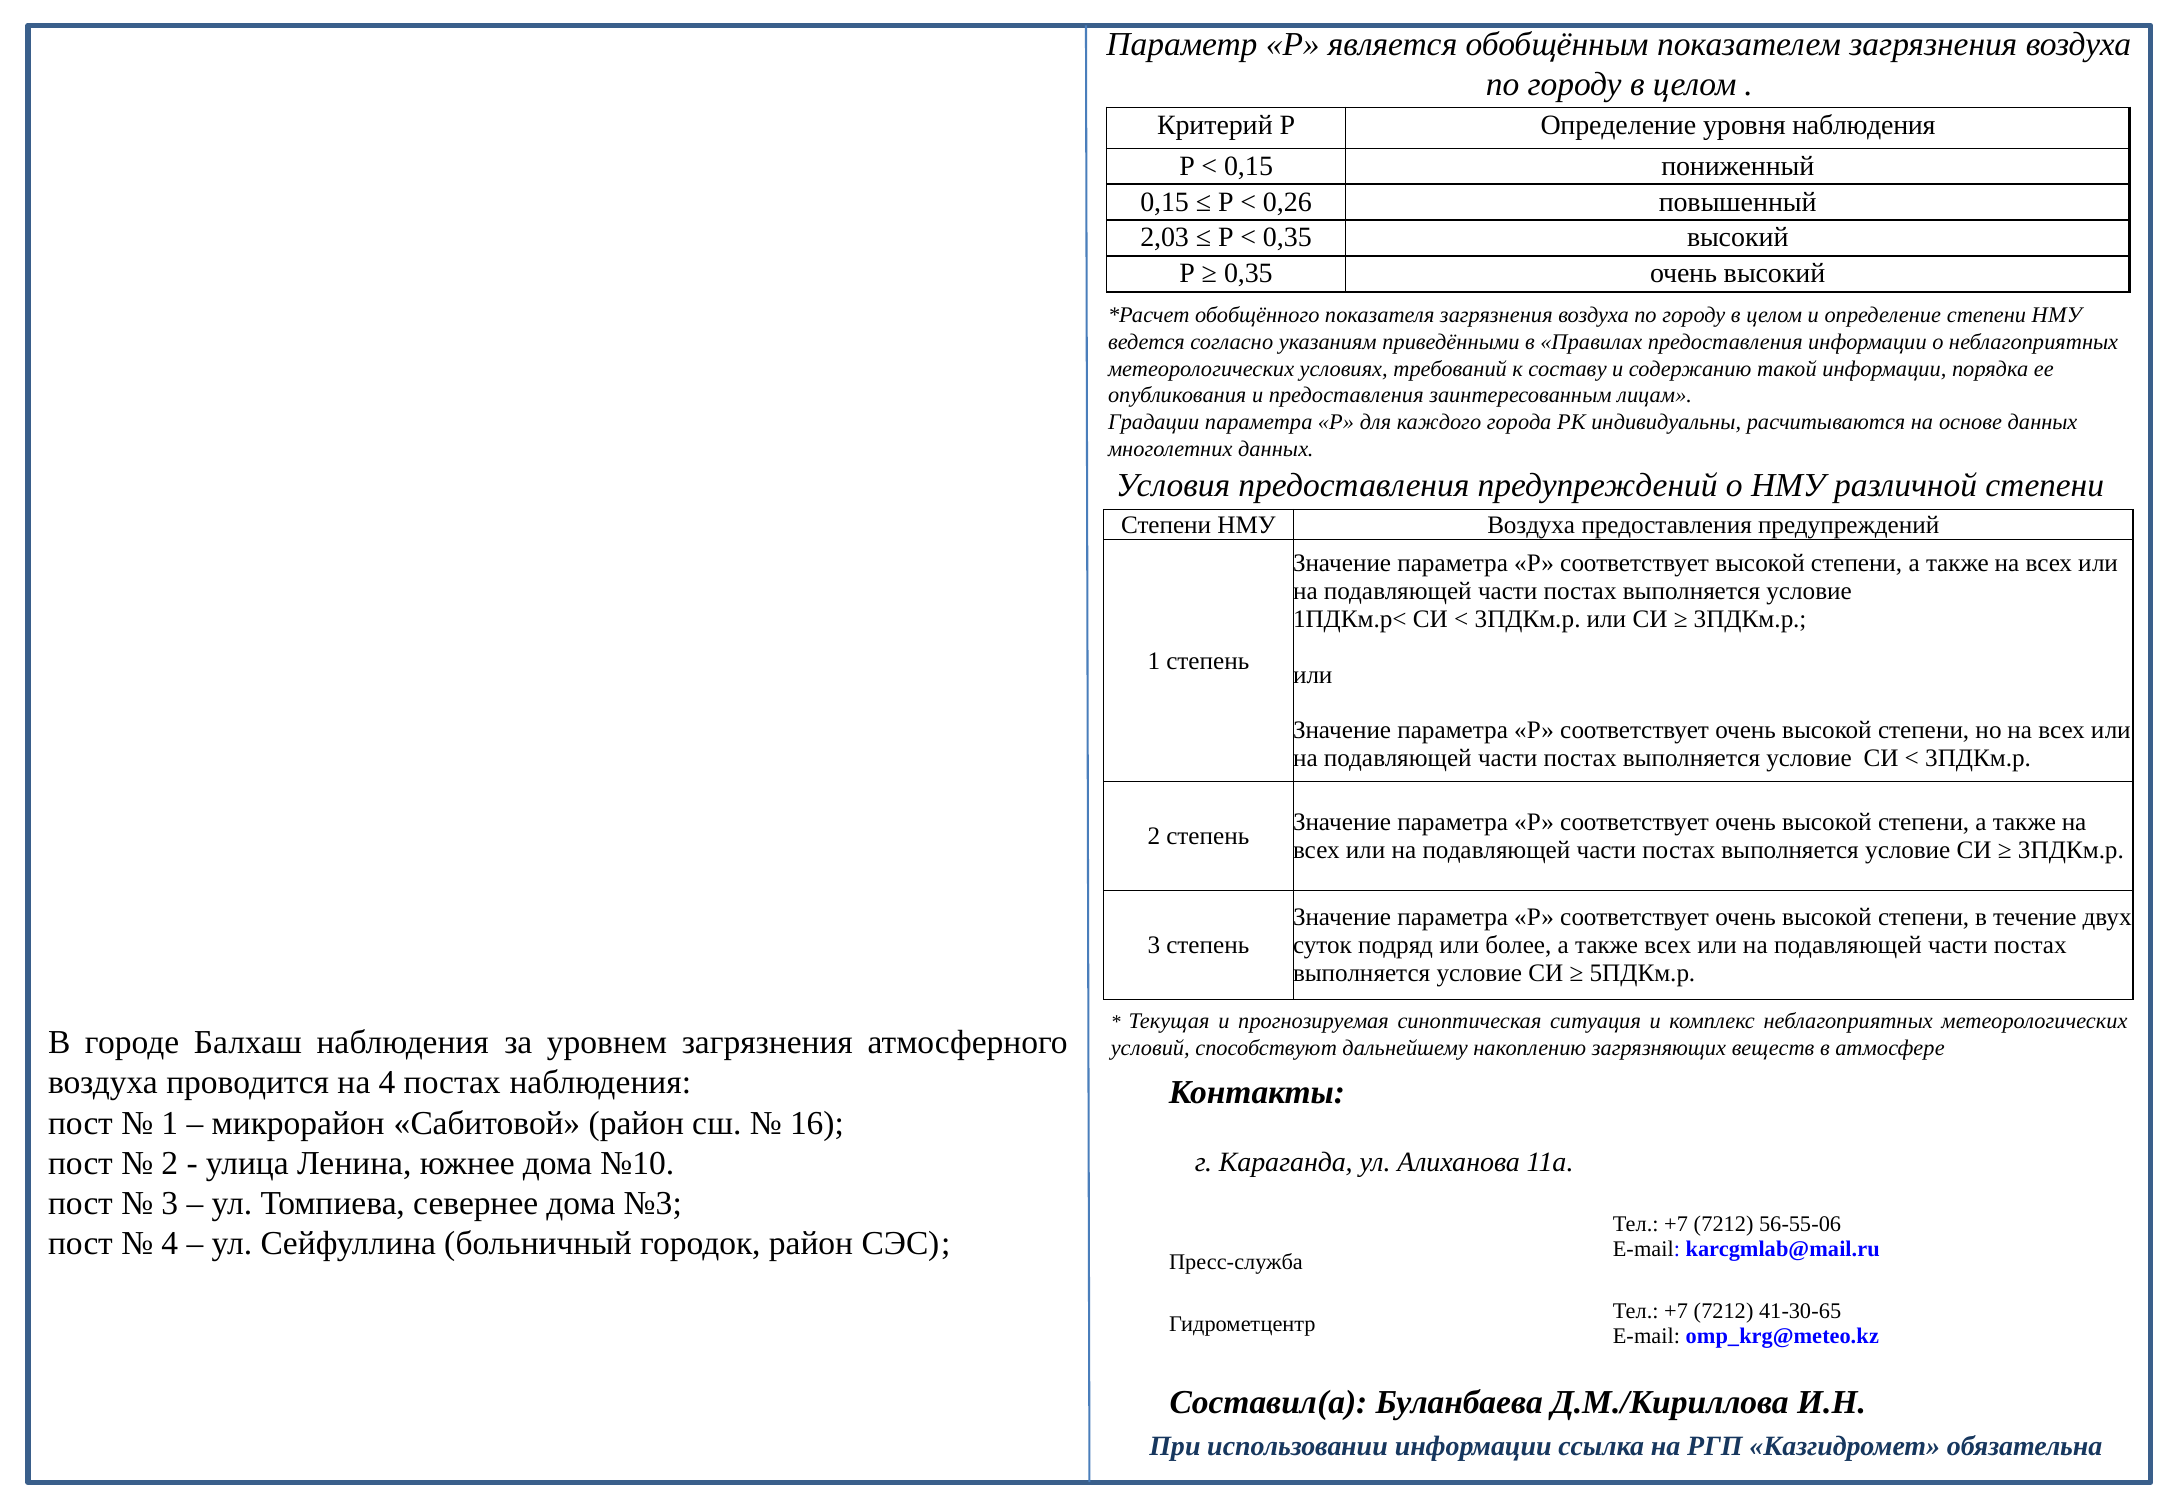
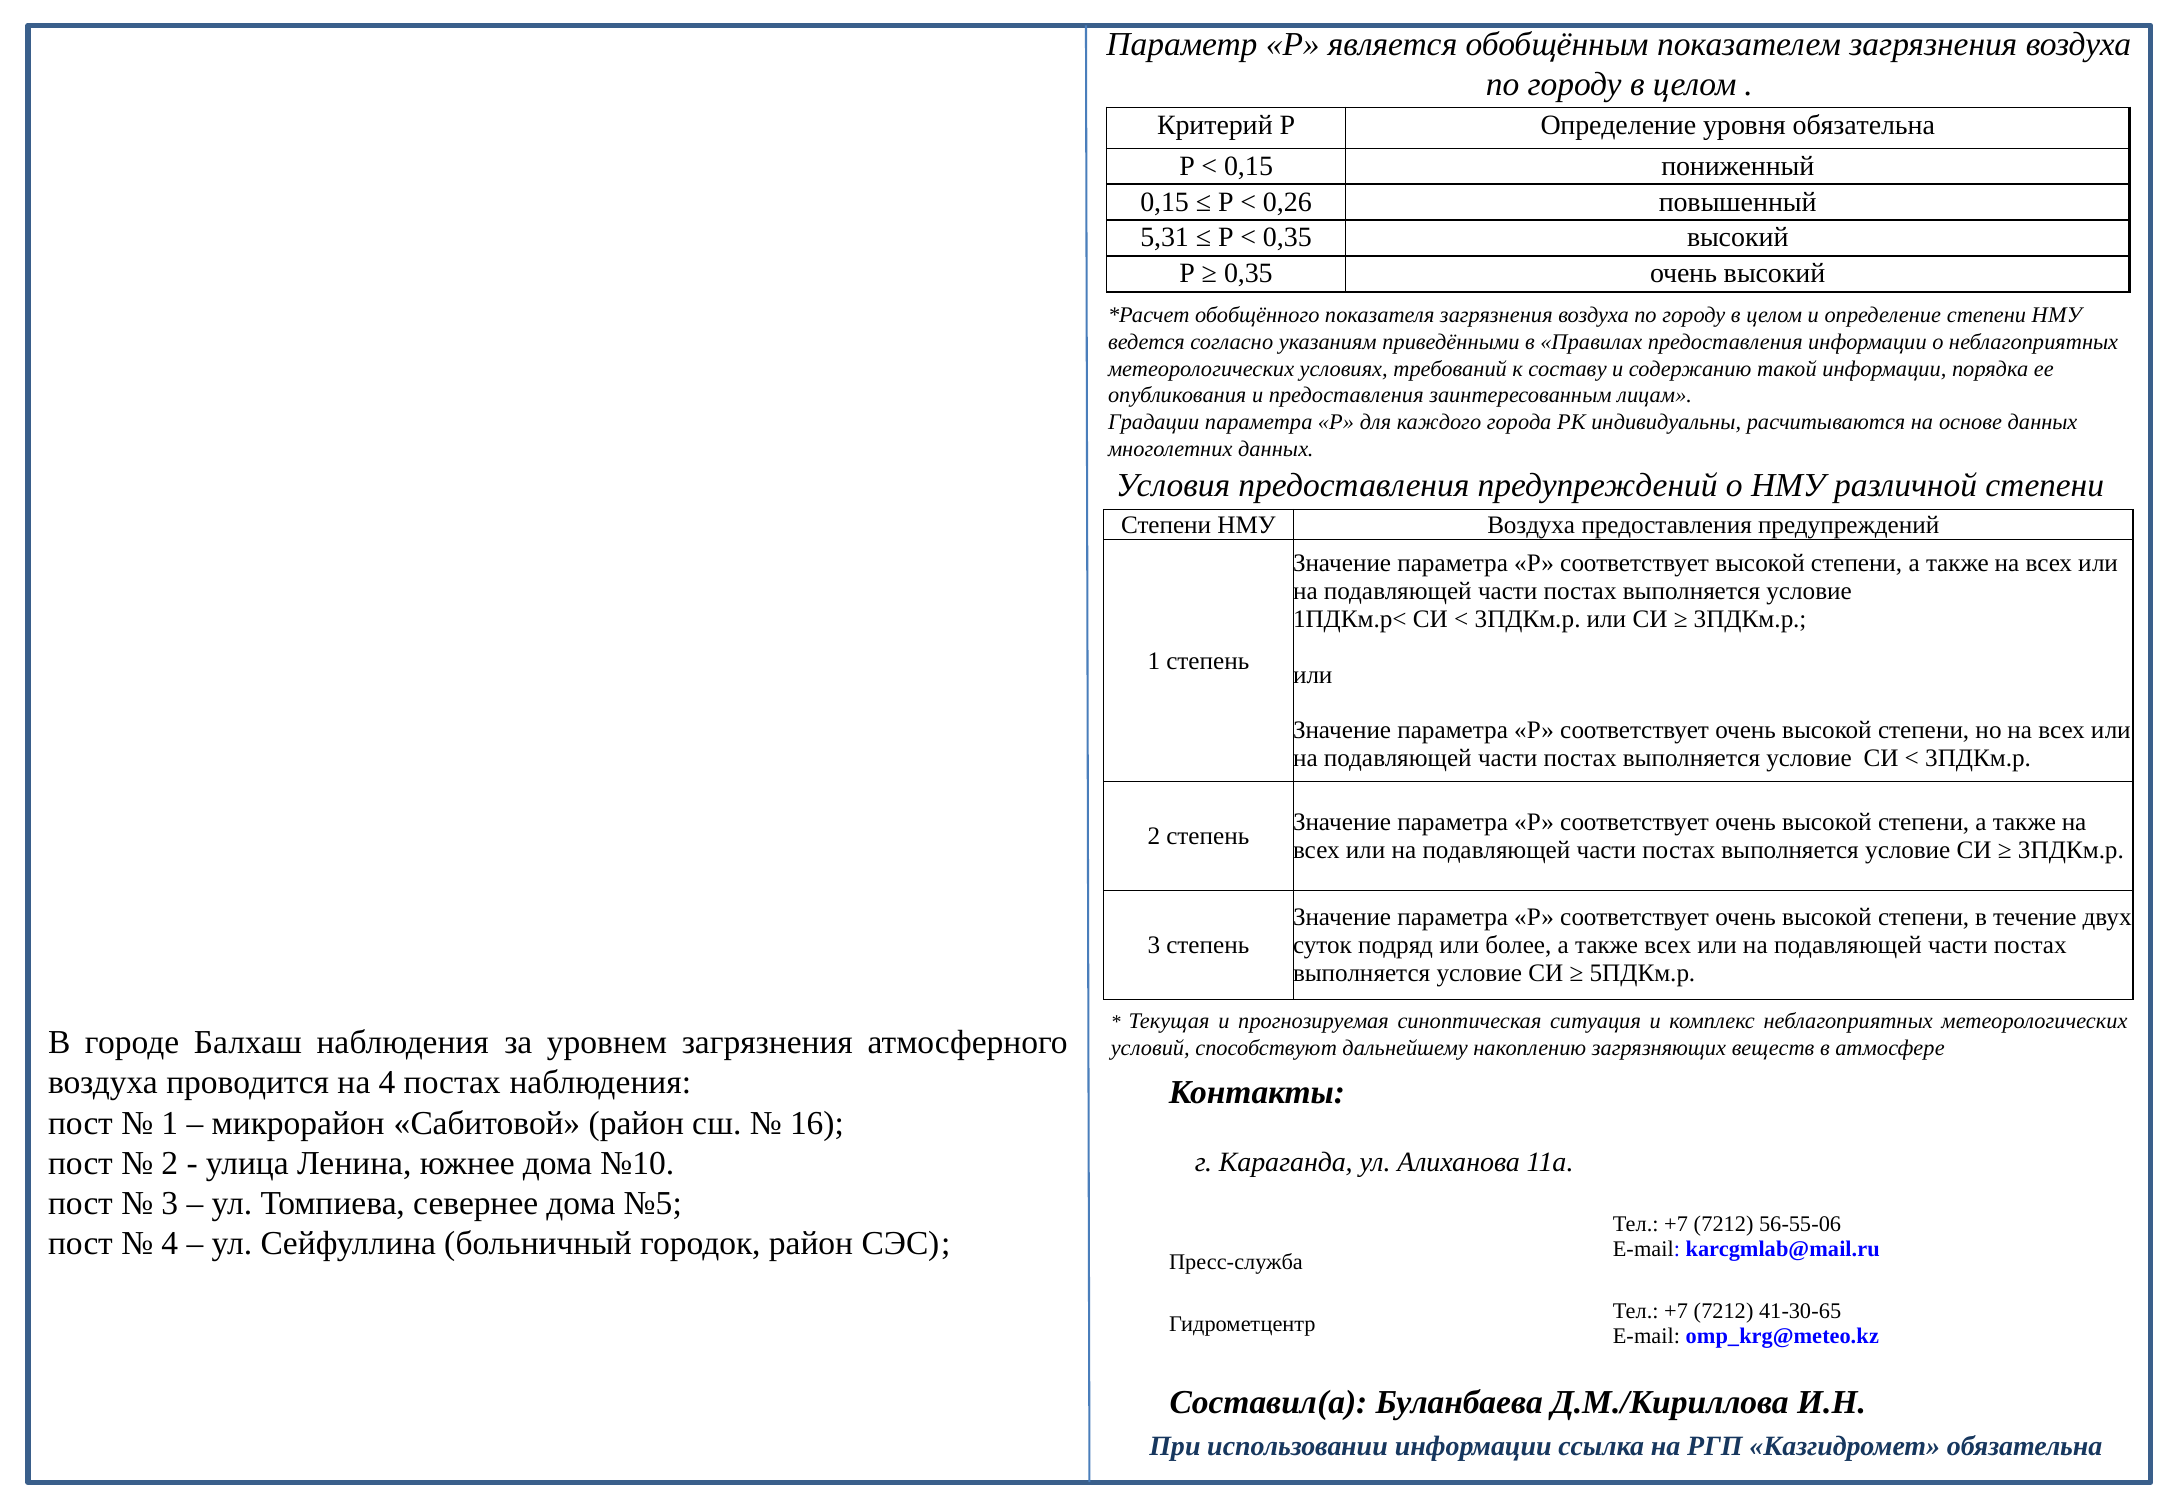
уровня наблюдения: наблюдения -> обязательна (1864, 125)
2,03: 2,03 -> 5,31 (1165, 238)
№3: №3 -> №5 (653, 1204)
